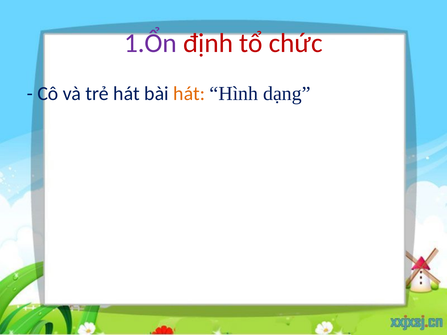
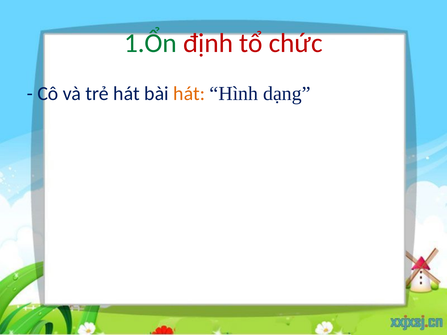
1.Ổn colour: purple -> green (151, 43)
